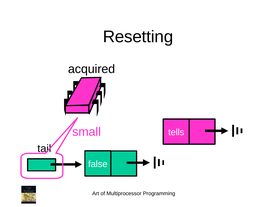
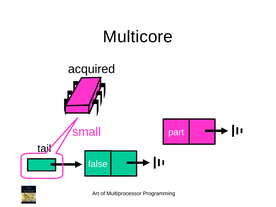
Resetting: Resetting -> Multicore (138, 37)
tells: tells -> part (176, 132)
